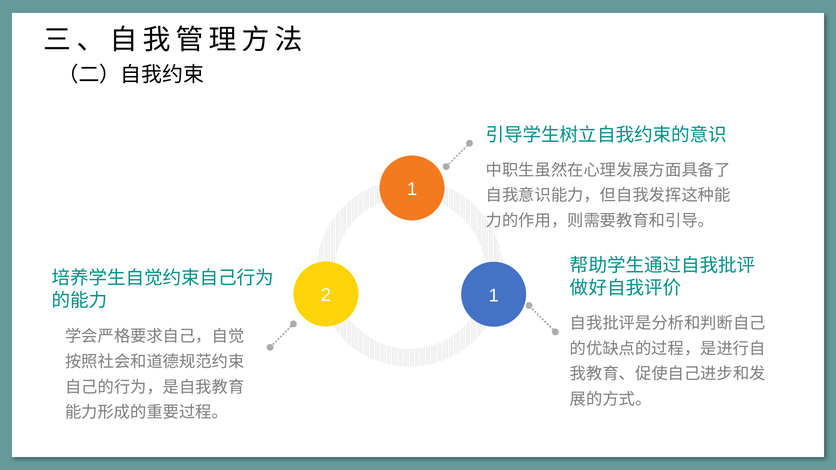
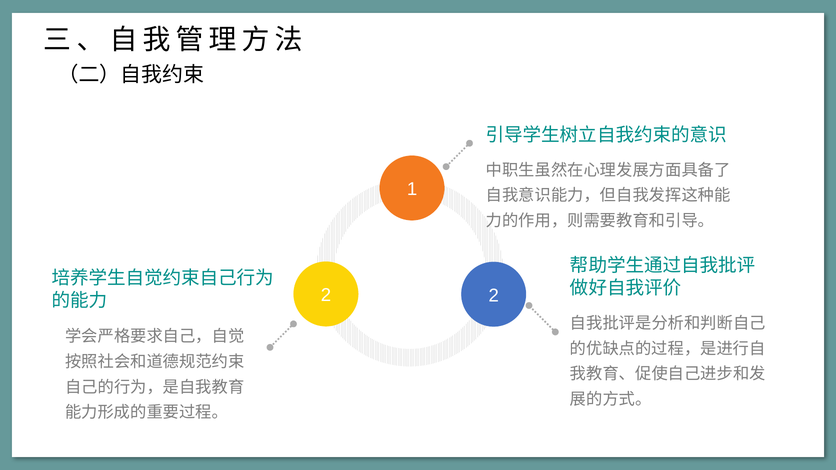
2 1: 1 -> 2 (494, 296)
